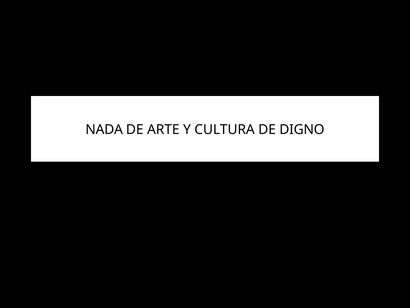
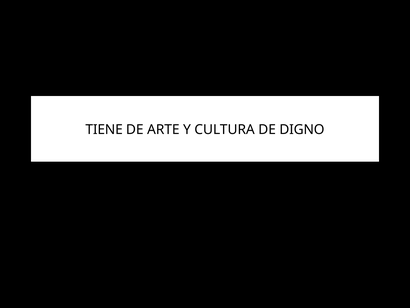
NADA: NADA -> TIENE (104, 129)
